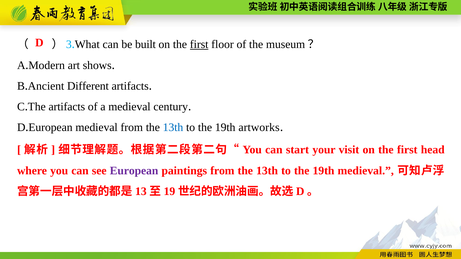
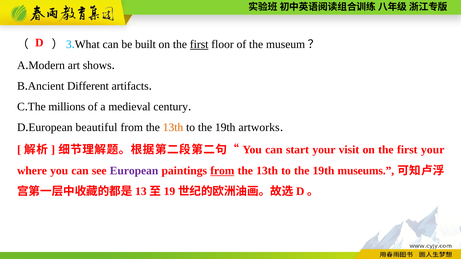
The artifacts: artifacts -> millions (67, 107)
European medieval: medieval -> beautiful (96, 128)
13th colour: blue -> orange (173, 128)
first head: head -> your (433, 150)
from underline: none -> present (222, 171)
19th medieval: medieval -> museums (366, 171)
